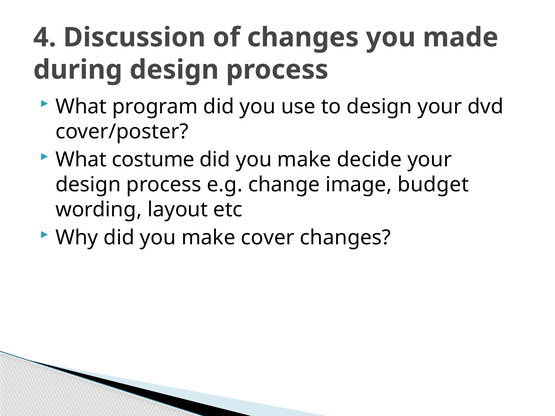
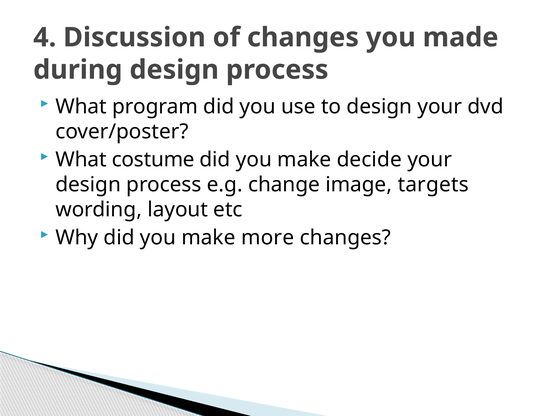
budget: budget -> targets (433, 185)
cover: cover -> more (268, 238)
